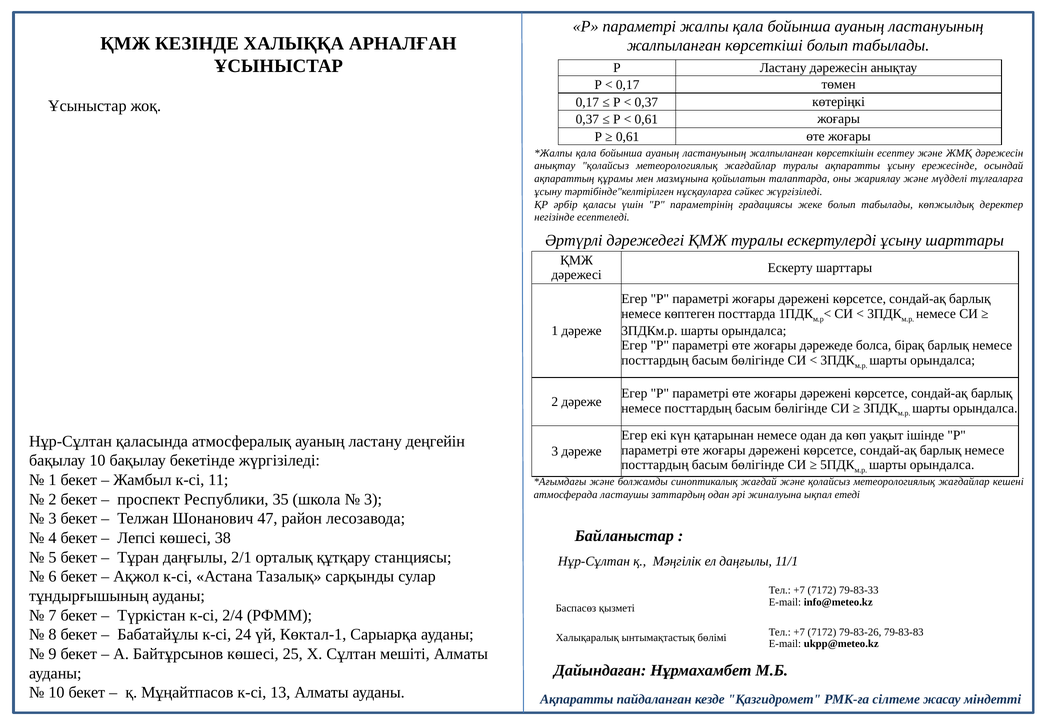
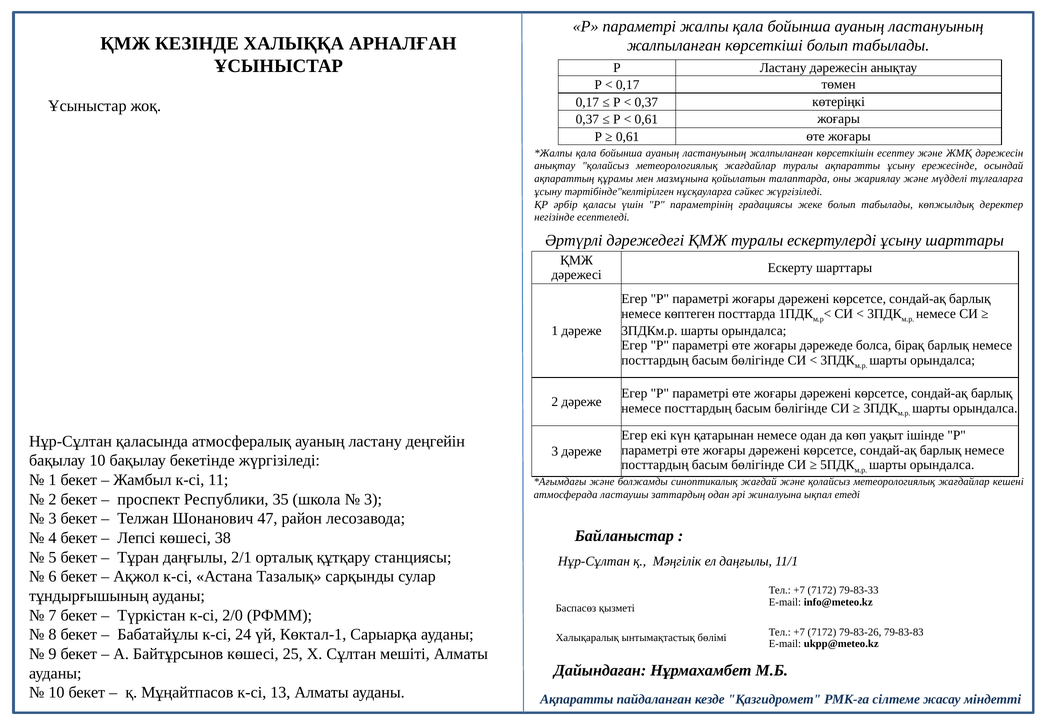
2/4: 2/4 -> 2/0 (233, 615)
